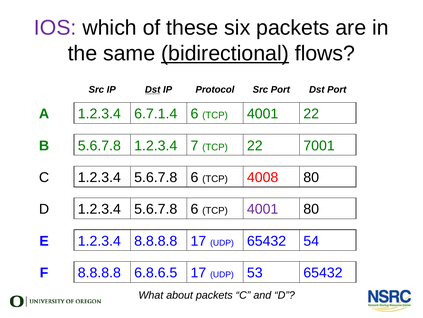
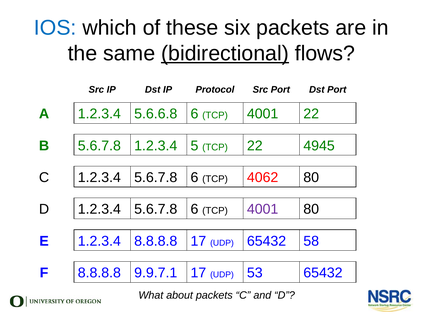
IOS colour: purple -> blue (55, 28)
Dst underline: present -> none (153, 89)
6.7.1.4: 6.7.1.4 -> 5.6.6.8 (156, 114)
7: 7 -> 5 (194, 145)
7001: 7001 -> 4945 (319, 145)
4008: 4008 -> 4062 (263, 177)
54: 54 -> 58 (311, 241)
6.8.6.5: 6.8.6.5 -> 9.9.7.1 (156, 272)
